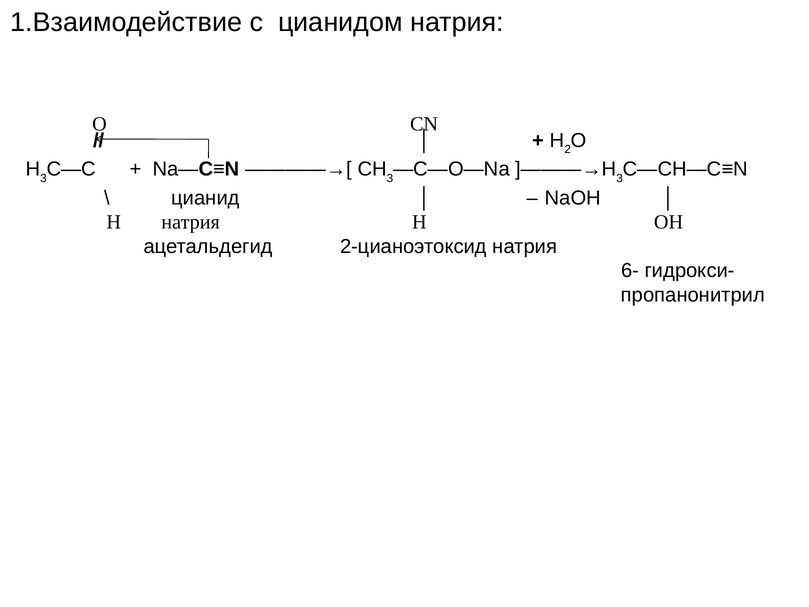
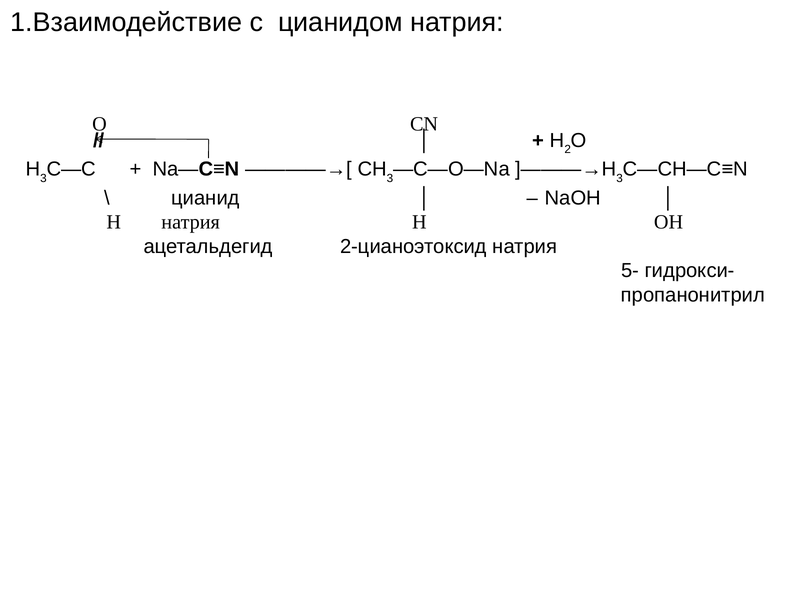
6-: 6- -> 5- (630, 271)
